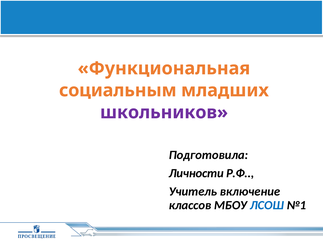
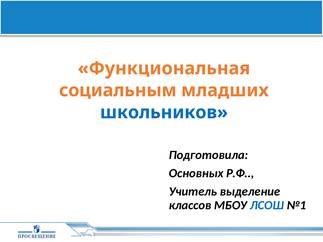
школьников colour: purple -> blue (164, 112)
Личности: Личности -> Основных (196, 173)
включение: включение -> выделение (250, 192)
